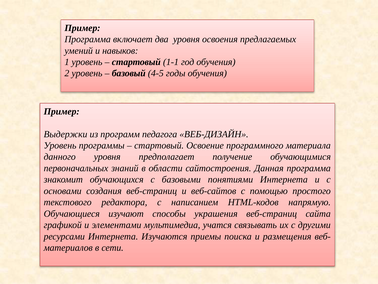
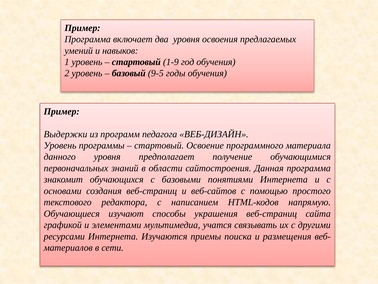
1-1: 1-1 -> 1-9 (171, 62)
4-5: 4-5 -> 9-5 (156, 73)
